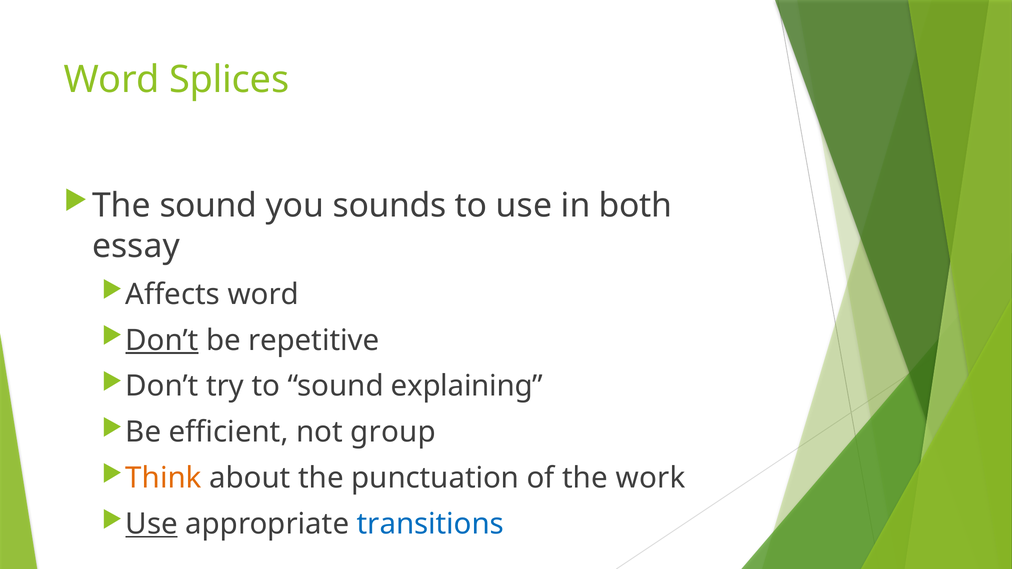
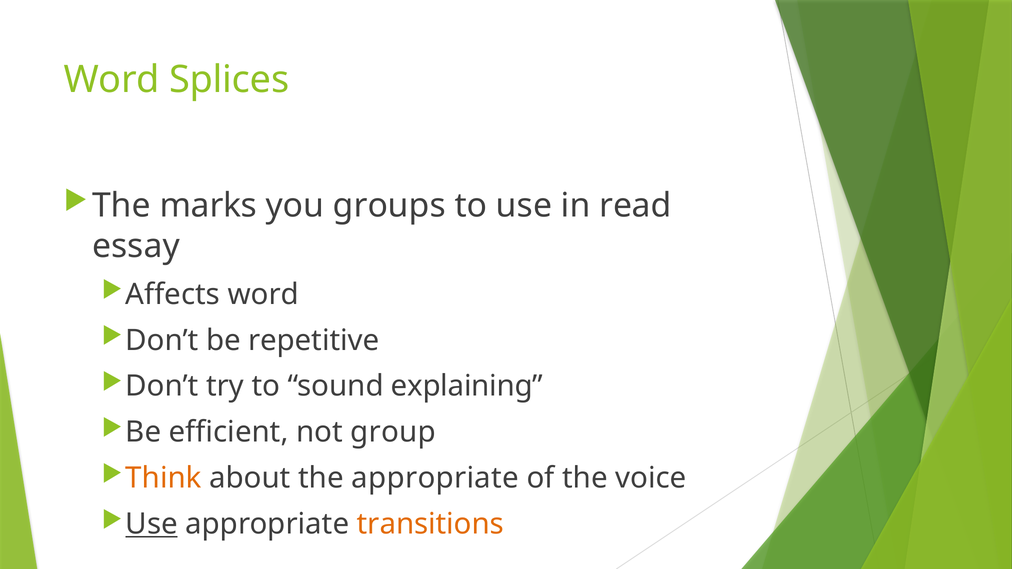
The sound: sound -> marks (208, 206)
sounds: sounds -> groups (389, 206)
both: both -> read (635, 206)
Don’t underline: present -> none (162, 340)
the punctuation: punctuation -> appropriate (435, 478)
work: work -> voice (651, 478)
transitions colour: blue -> orange (430, 524)
